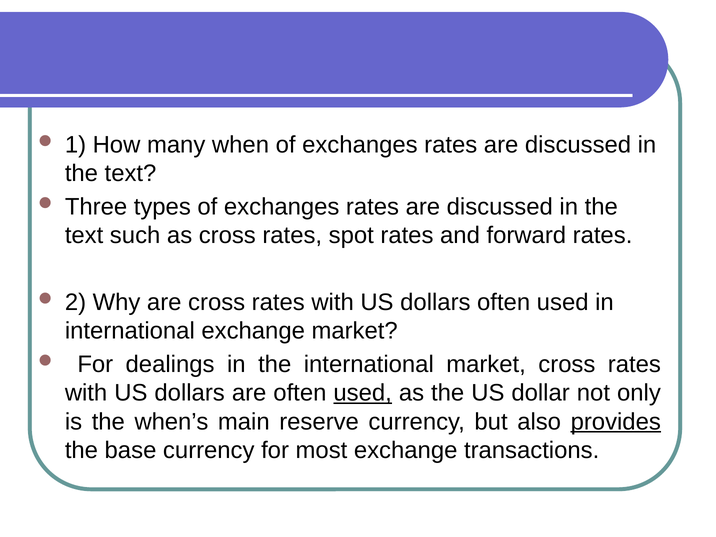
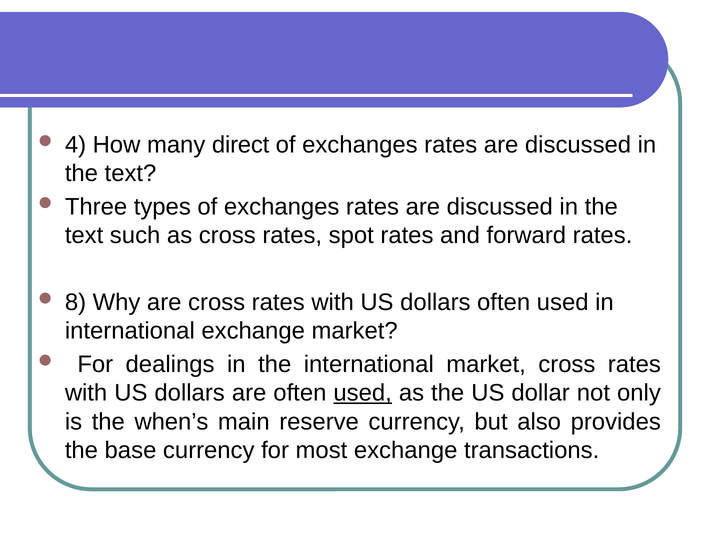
1: 1 -> 4 (75, 145)
when: when -> direct (241, 145)
2: 2 -> 8 (75, 302)
provides underline: present -> none (616, 422)
